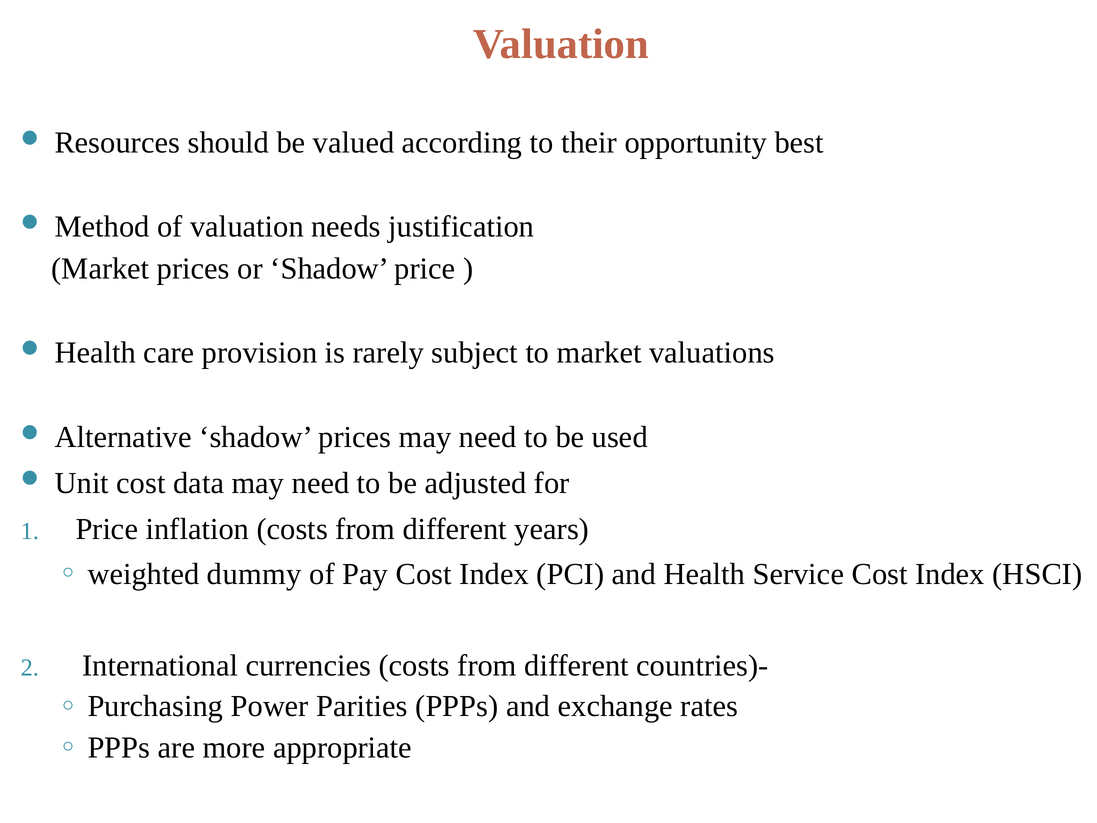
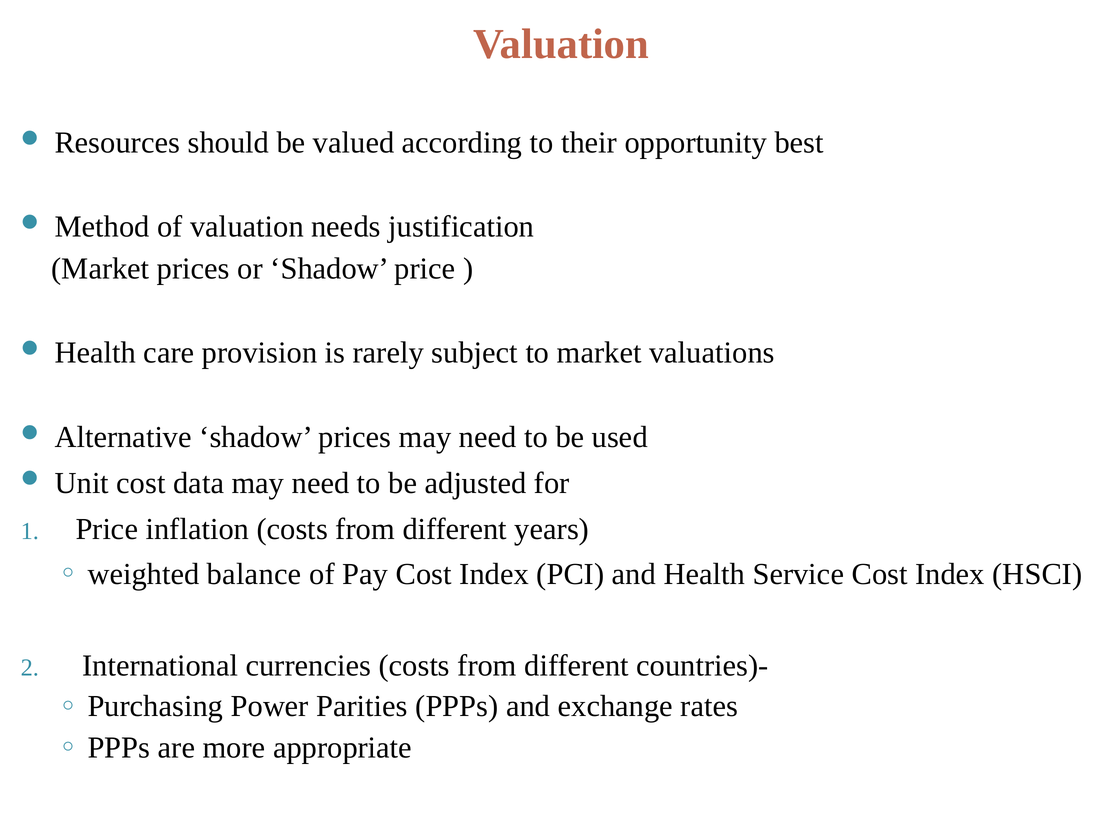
dummy: dummy -> balance (254, 574)
